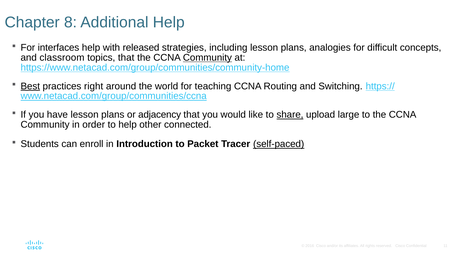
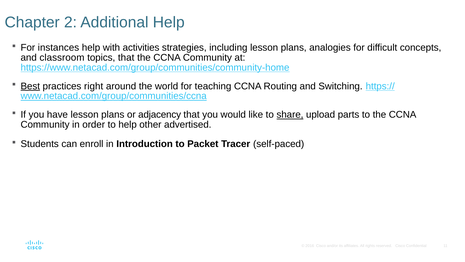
8: 8 -> 2 (71, 22)
interfaces: interfaces -> instances (58, 48)
released: released -> activities (141, 48)
Community underline: present -> none (207, 58)
large: large -> parts (349, 115)
connected: connected -> advertised (188, 124)
self-paced underline: present -> none (279, 144)
